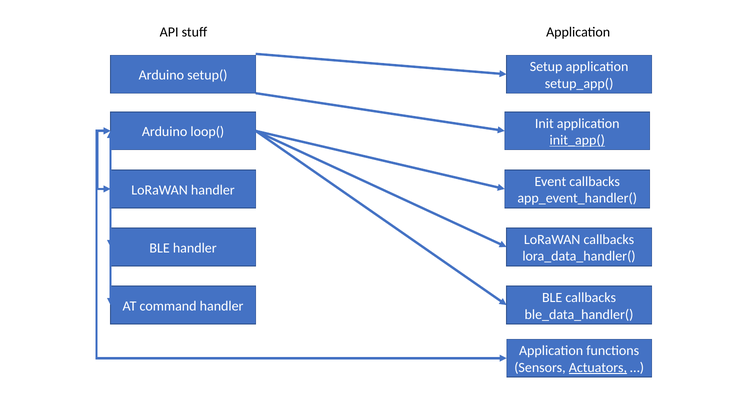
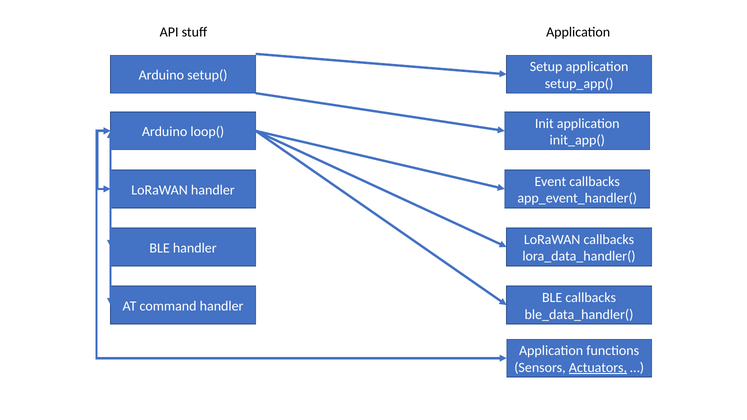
init_app( underline: present -> none (577, 140)
